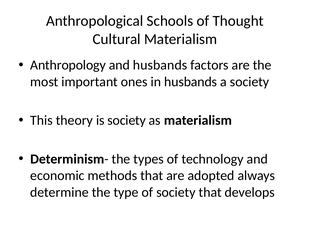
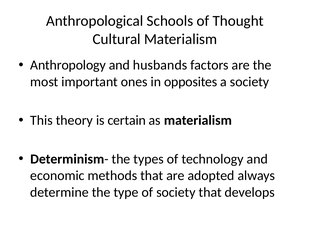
in husbands: husbands -> opposites (191, 82)
is society: society -> certain (127, 120)
